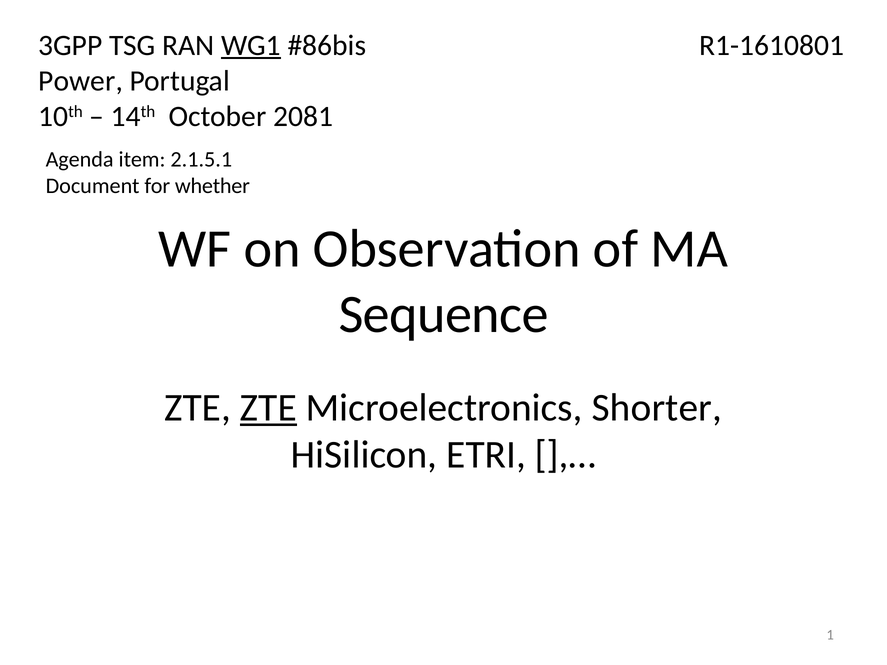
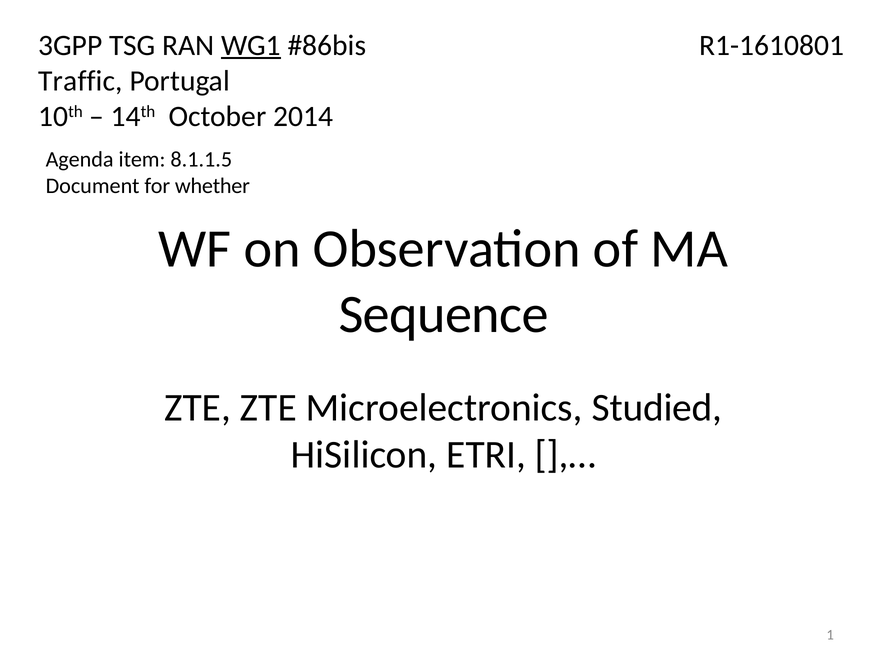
Power: Power -> Traffic (81, 81)
2081: 2081 -> 2014 (303, 116)
2.1.5.1: 2.1.5.1 -> 8.1.1.5 (201, 160)
ZTE underline: present -> none (268, 408)
Shorter: Shorter -> Studied (657, 408)
